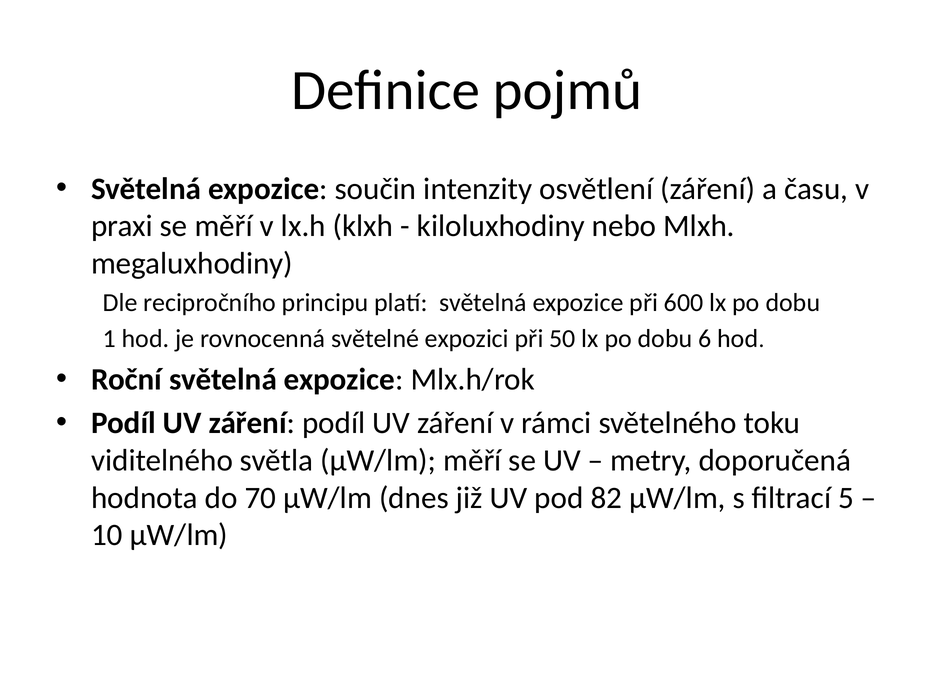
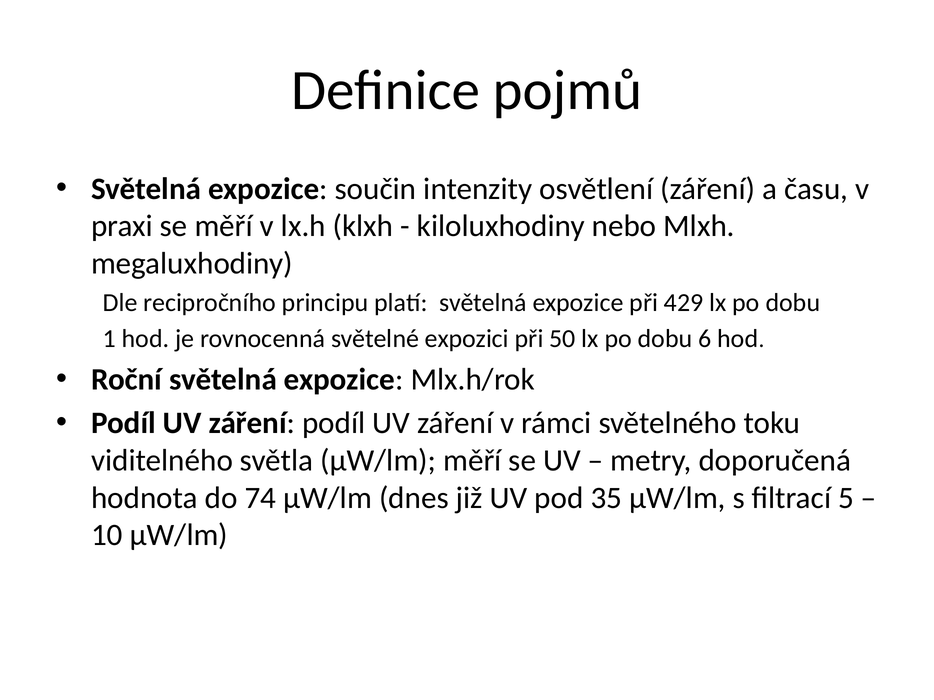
600: 600 -> 429 (684, 303)
70: 70 -> 74 (260, 498)
82: 82 -> 35 (606, 498)
